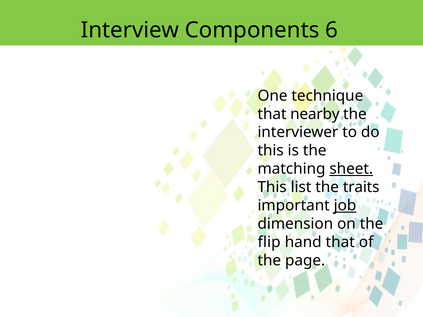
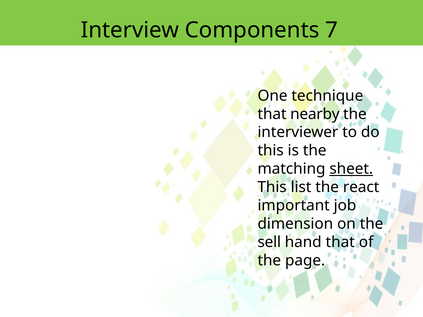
6: 6 -> 7 (332, 30)
traits: traits -> react (361, 187)
job underline: present -> none (345, 206)
flip: flip -> sell (269, 242)
